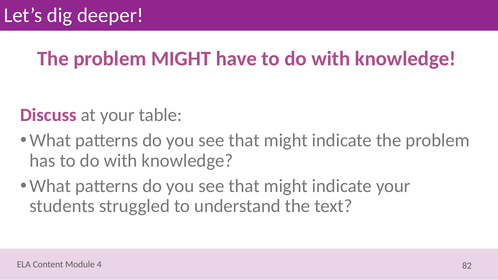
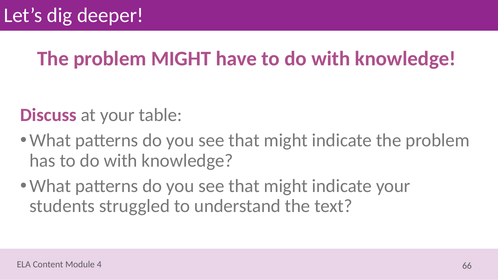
82: 82 -> 66 (467, 266)
